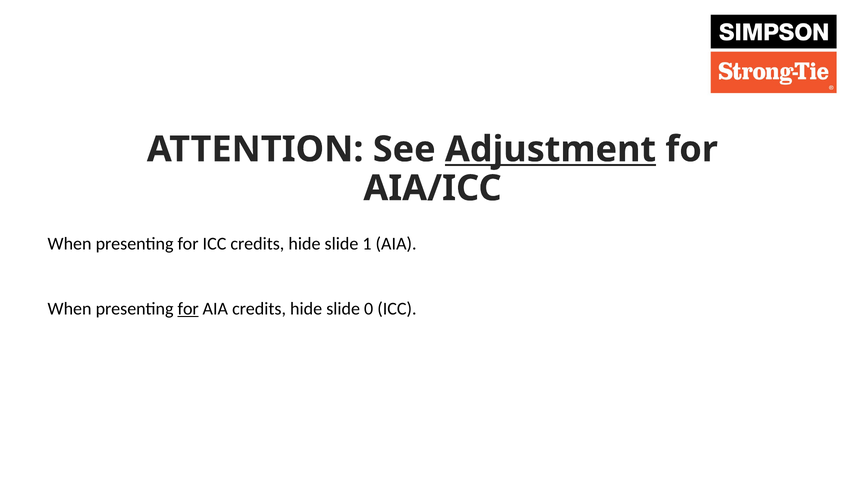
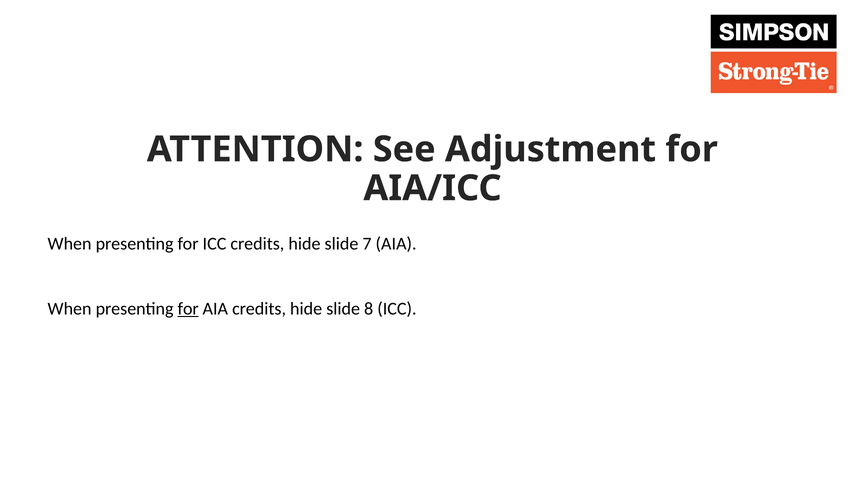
Adjustment underline: present -> none (550, 149)
1: 1 -> 7 (367, 244)
0: 0 -> 8 (369, 309)
